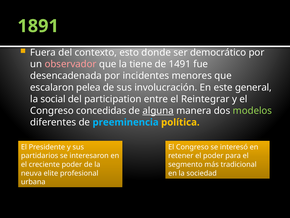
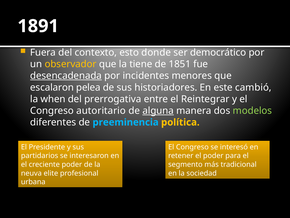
1891 colour: light green -> white (38, 26)
observador colour: pink -> yellow (71, 64)
1491: 1491 -> 1851 (180, 64)
desencadenada underline: none -> present (66, 76)
involucración: involucración -> historiadores (166, 87)
general: general -> cambió (253, 87)
social: social -> when (53, 99)
participation: participation -> prerrogativa (113, 99)
concedidas: concedidas -> autoritario (101, 110)
